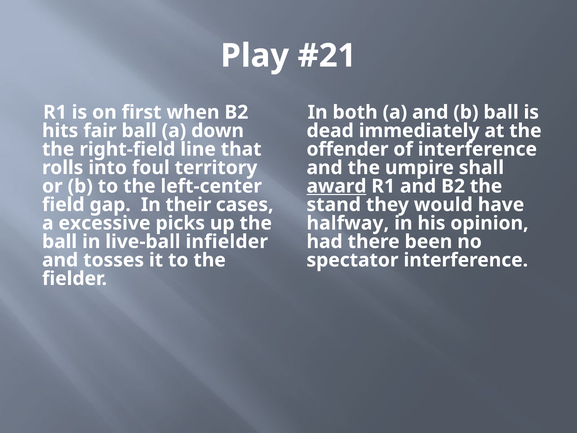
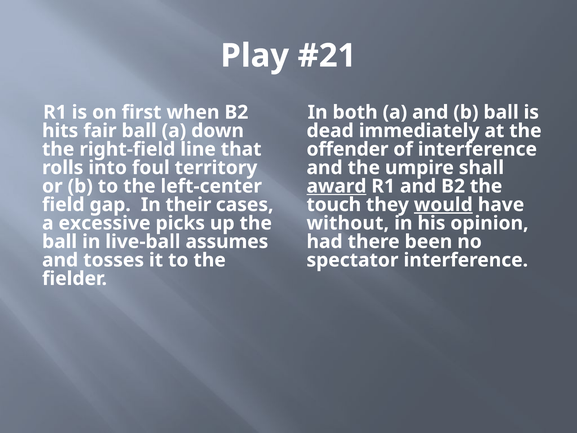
stand: stand -> touch (334, 205)
would underline: none -> present (443, 205)
halfway: halfway -> without (348, 223)
infielder: infielder -> assumes (227, 242)
